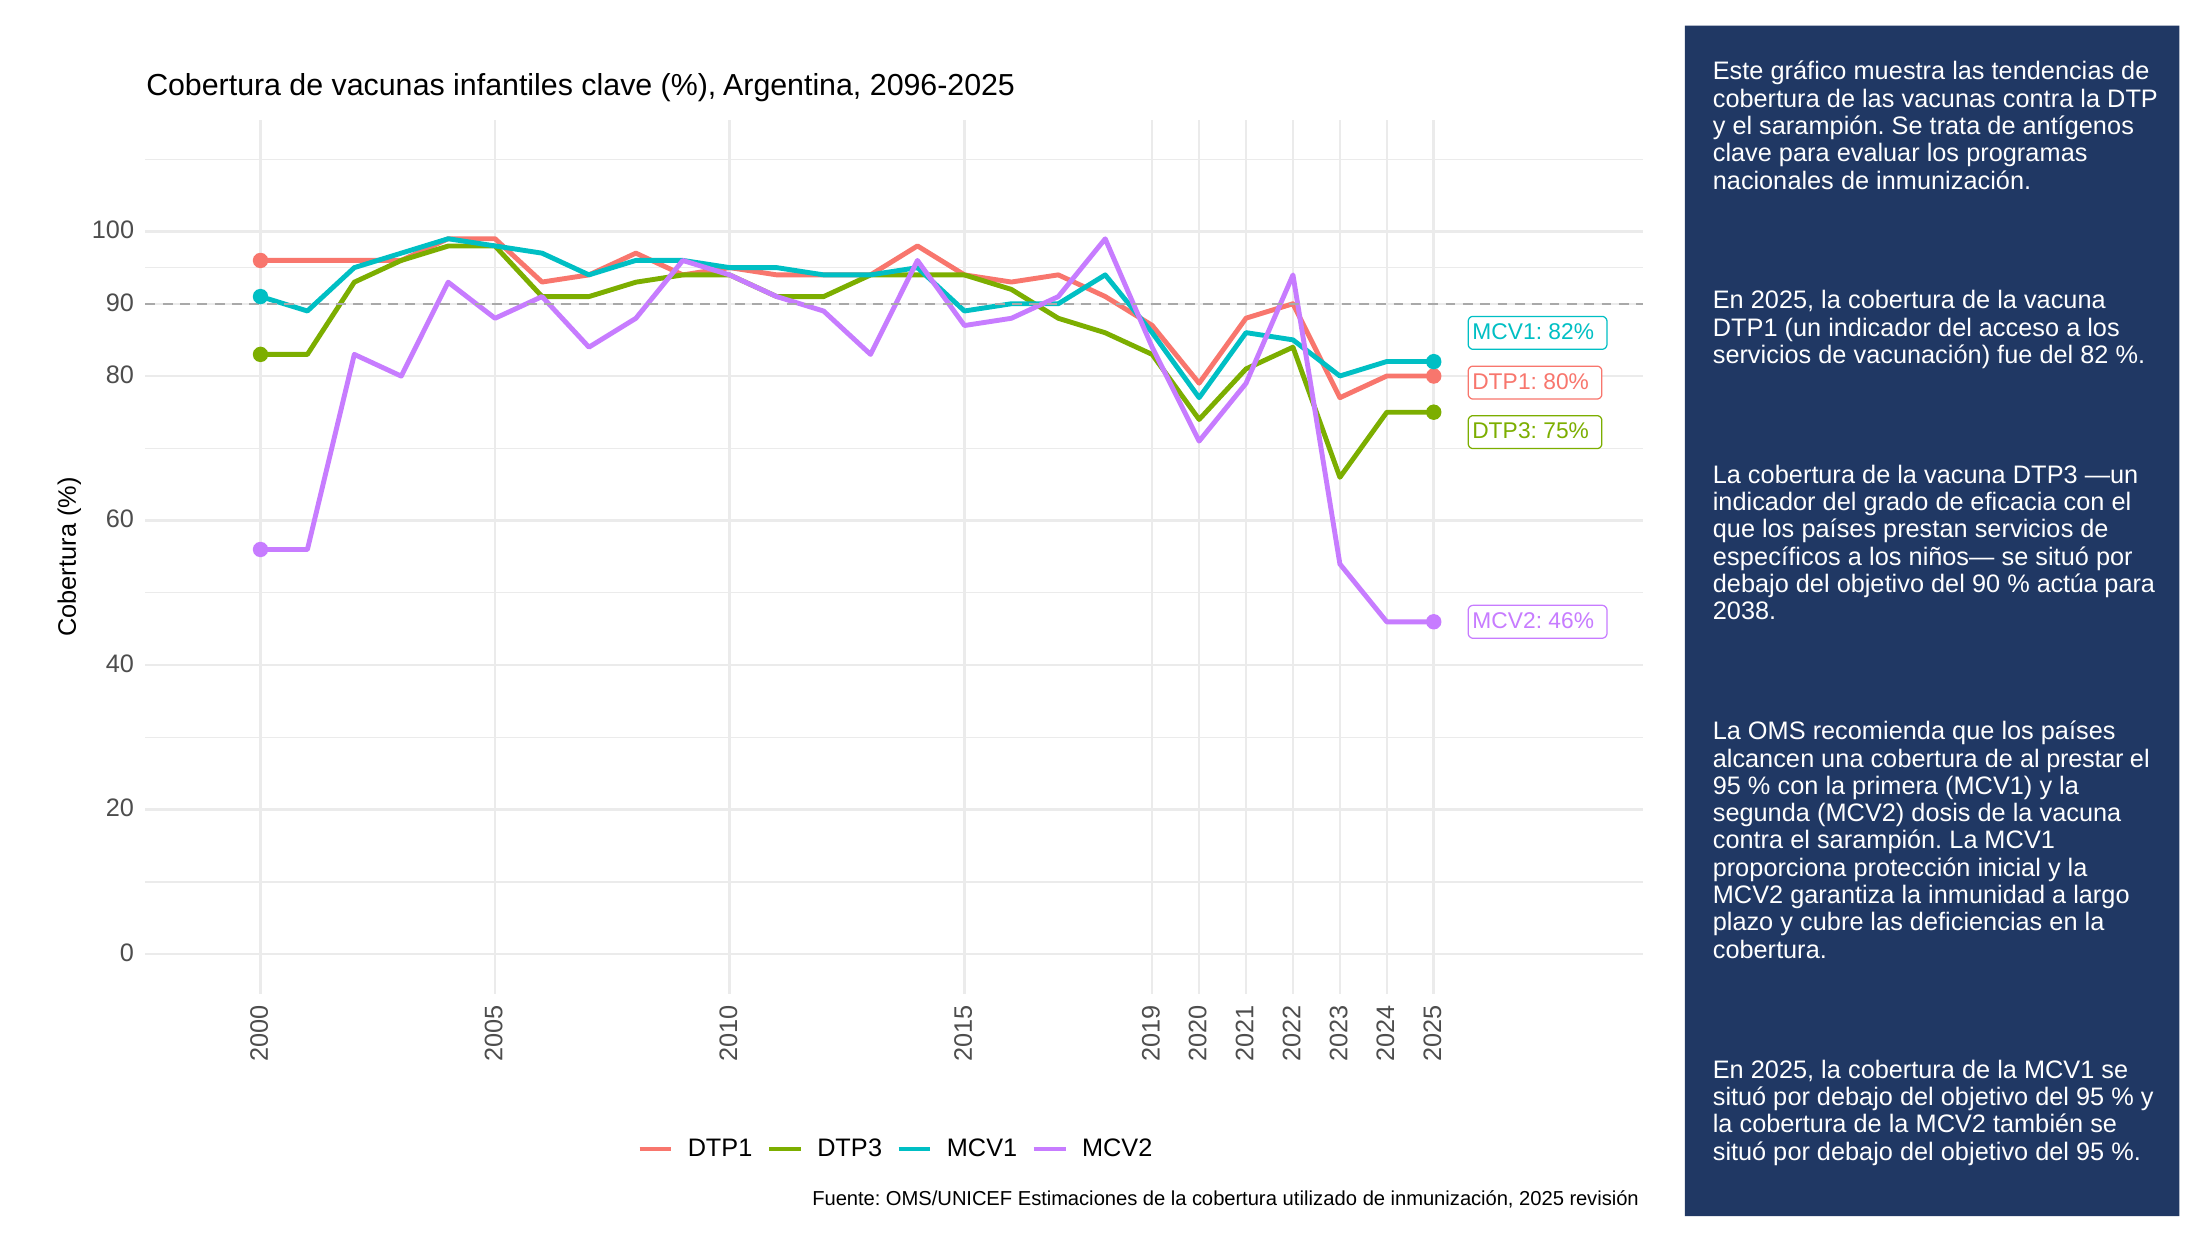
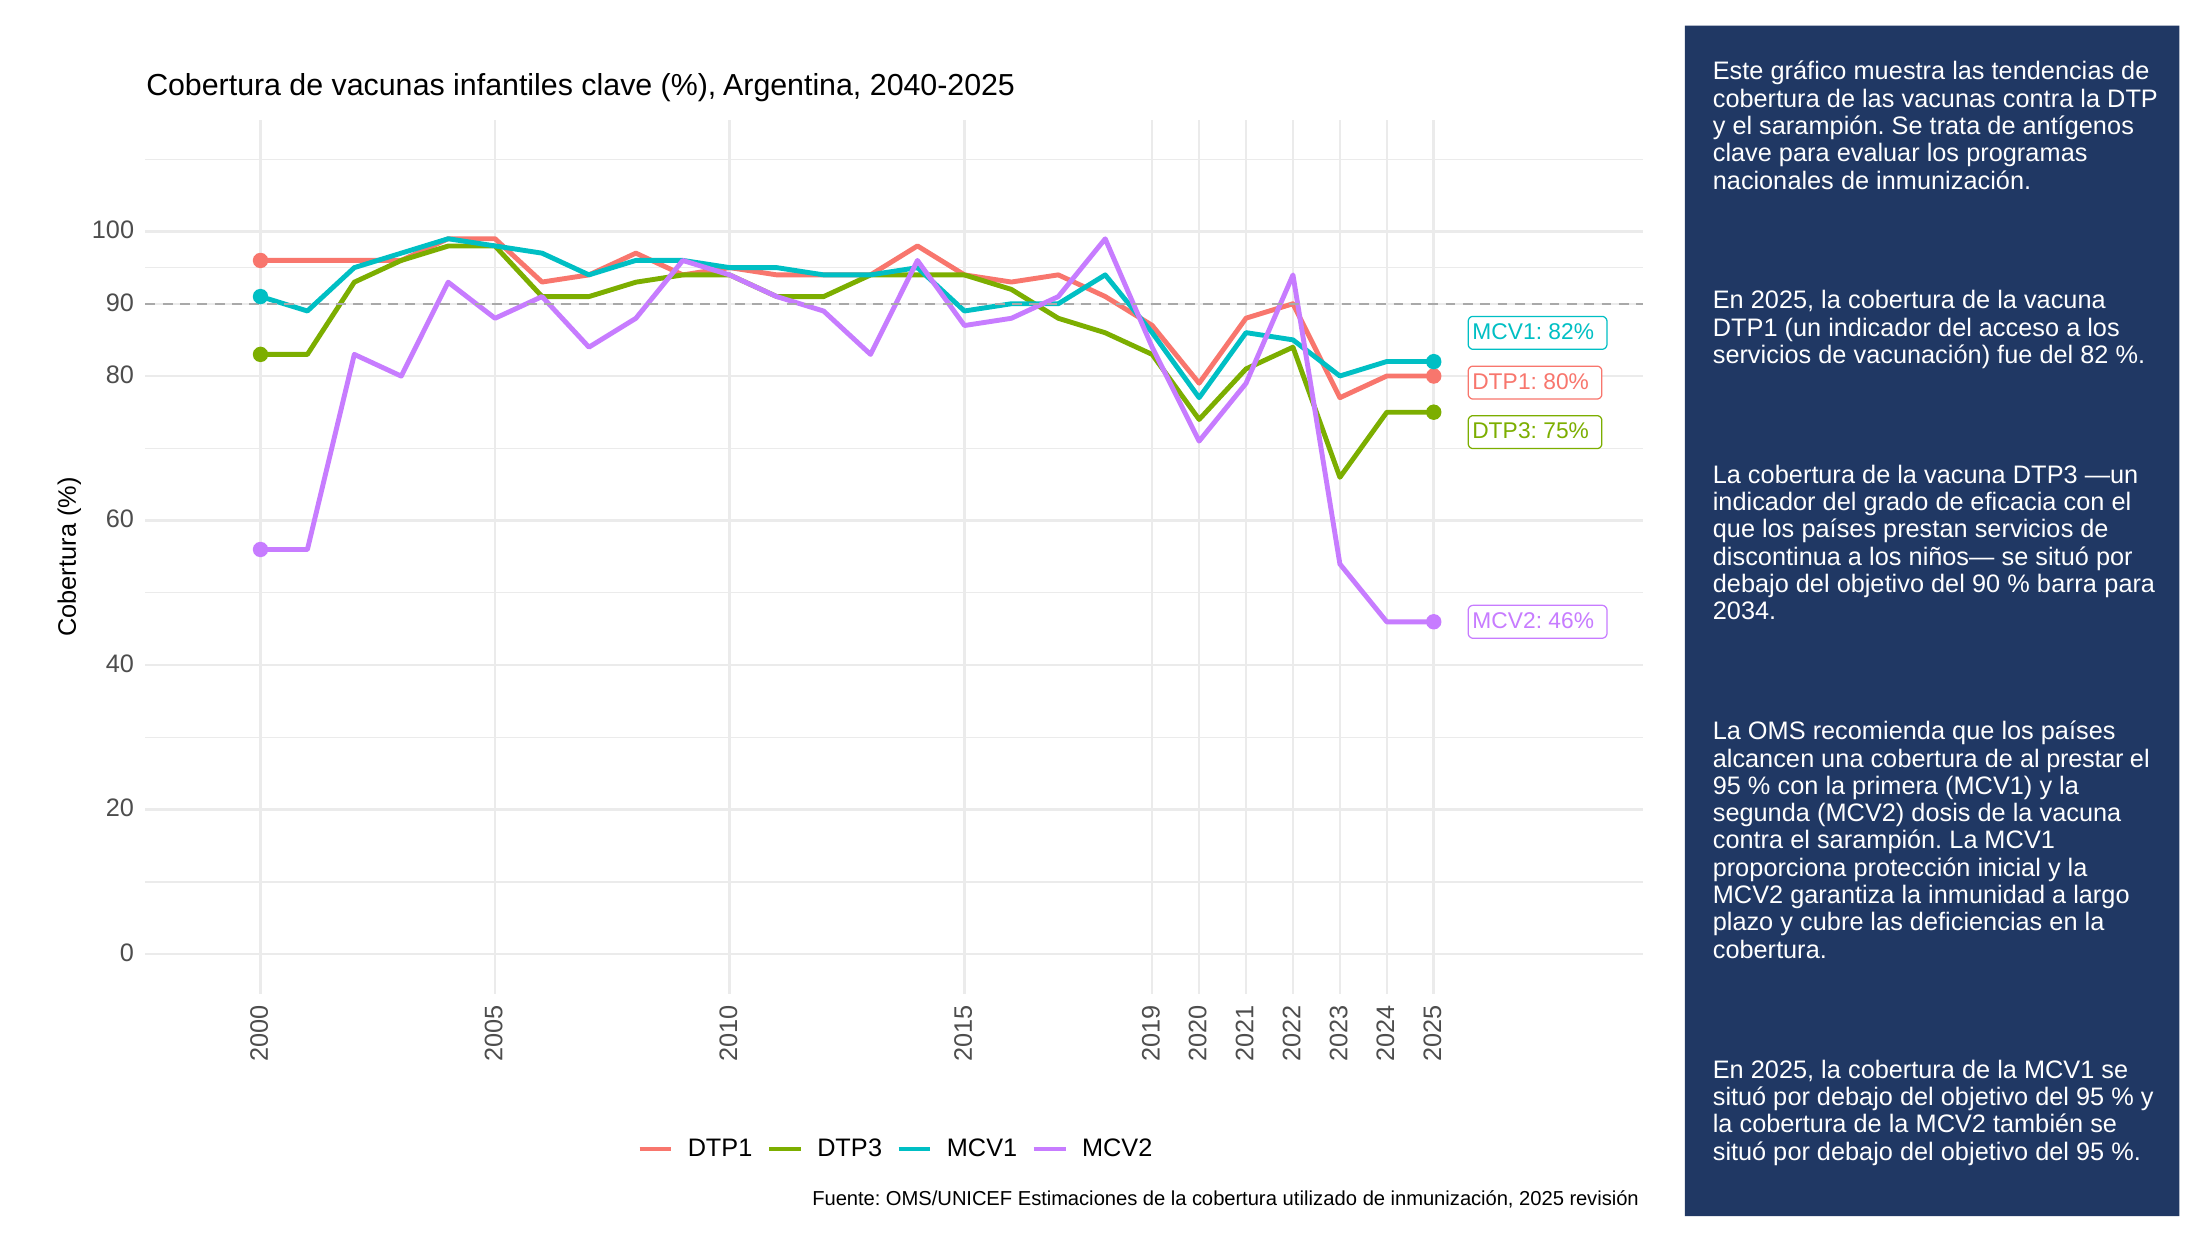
2096-2025: 2096-2025 -> 2040-2025 (942, 85)
específicos: específicos -> discontinua (1777, 557)
actúa: actúa -> barra (2067, 584)
2038: 2038 -> 2034 (1745, 611)
